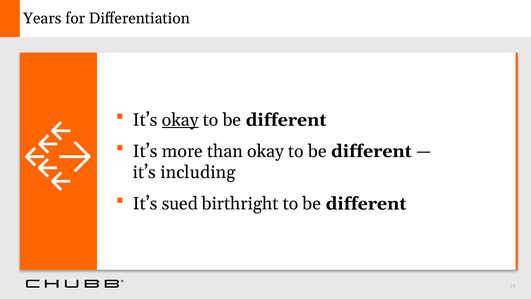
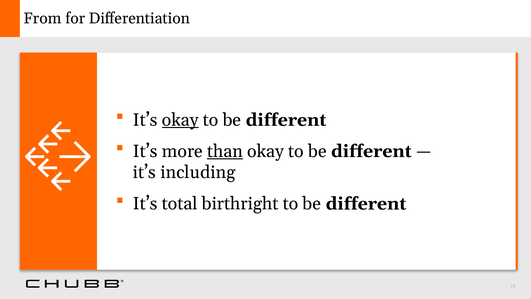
Years: Years -> From (43, 19)
than underline: none -> present (225, 151)
sued: sued -> total (180, 203)
